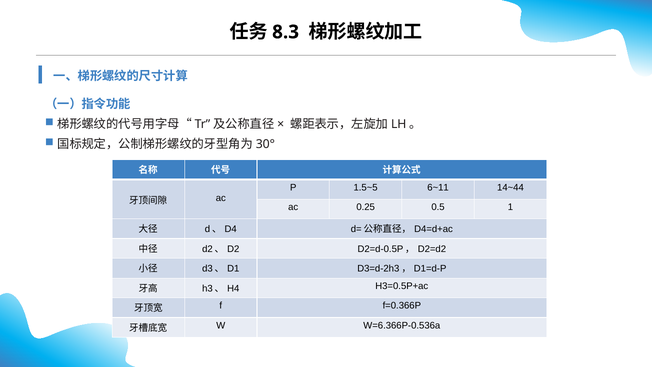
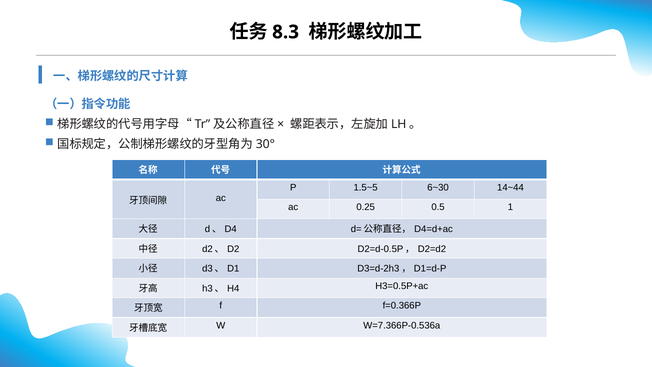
6~11: 6~11 -> 6~30 (438, 187)
W=6.366P-0.536a: W=6.366P-0.536a -> W=7.366P-0.536a (402, 325)
